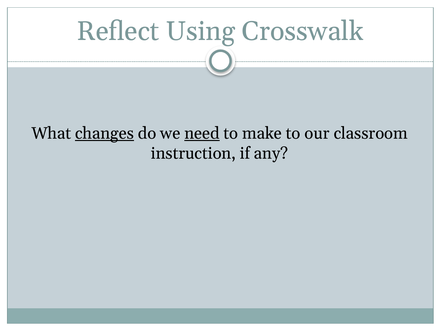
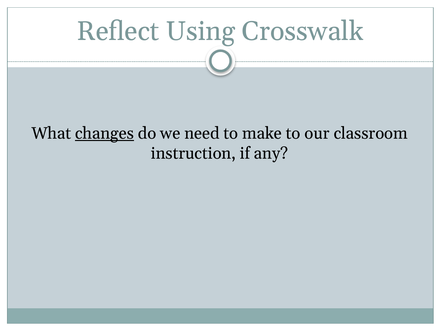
need underline: present -> none (202, 133)
